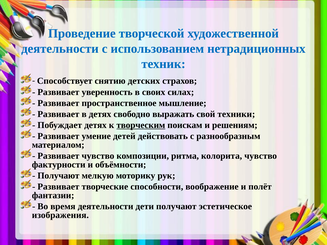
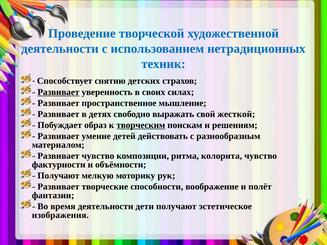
Развивает underline: none -> present (58, 92)
техники: техники -> жесткой (236, 114)
Побуждает детях: детях -> образ (95, 125)
